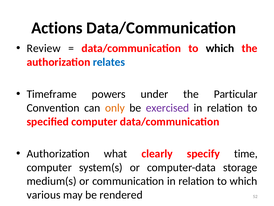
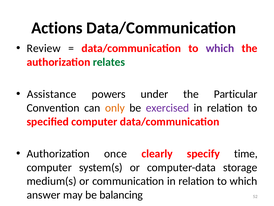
which colour: black -> purple (220, 48)
relates colour: blue -> green (109, 62)
Timeframe: Timeframe -> Assistance (52, 94)
what: what -> once (115, 153)
various: various -> answer (44, 194)
rendered: rendered -> balancing (121, 194)
